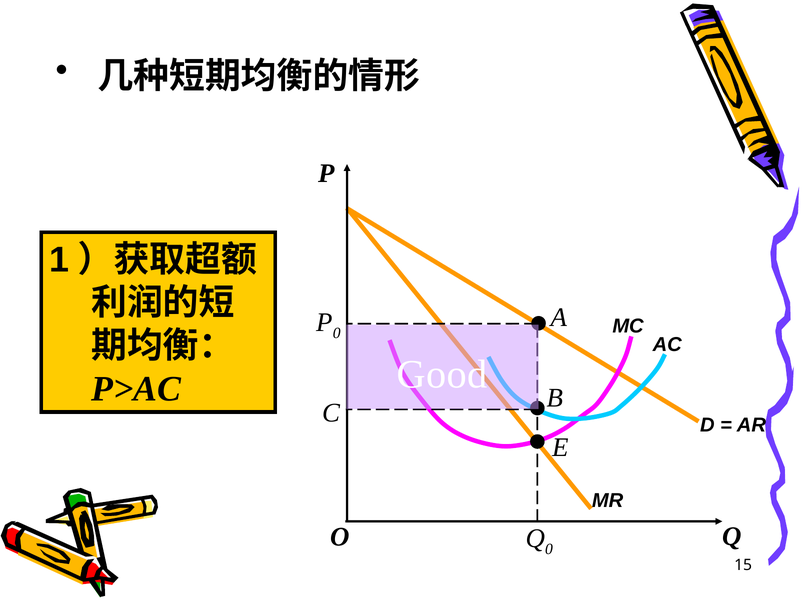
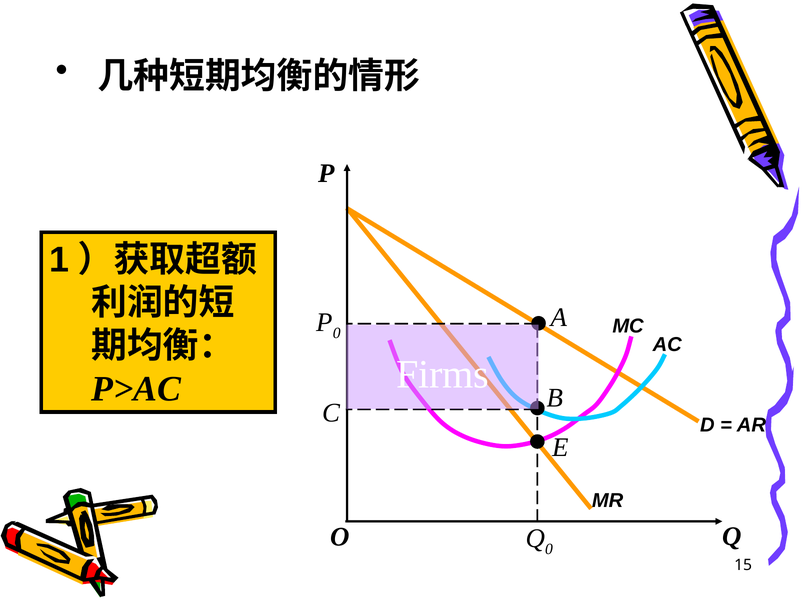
Good: Good -> Firms (443, 375)
